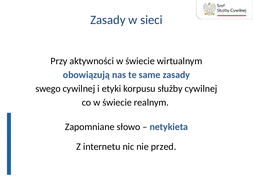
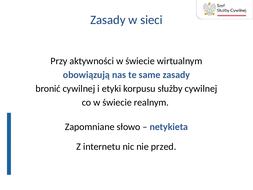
swego: swego -> bronić (48, 88)
